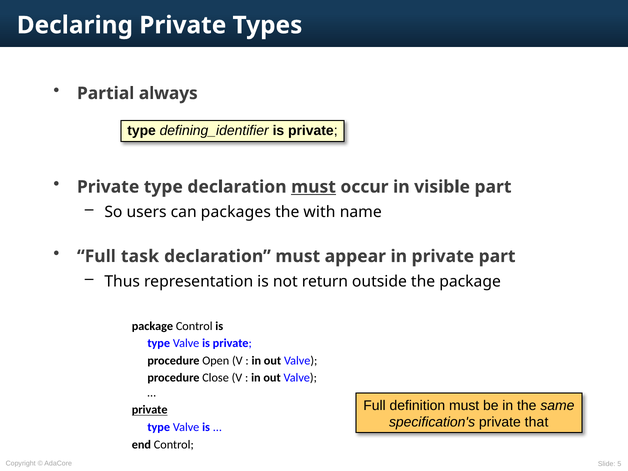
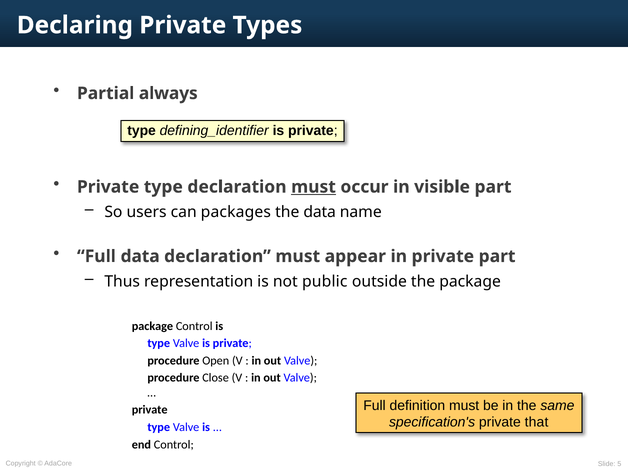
the with: with -> data (320, 212)
Full task: task -> data (140, 256)
return: return -> public (325, 281)
private underline: present -> none (150, 410)
